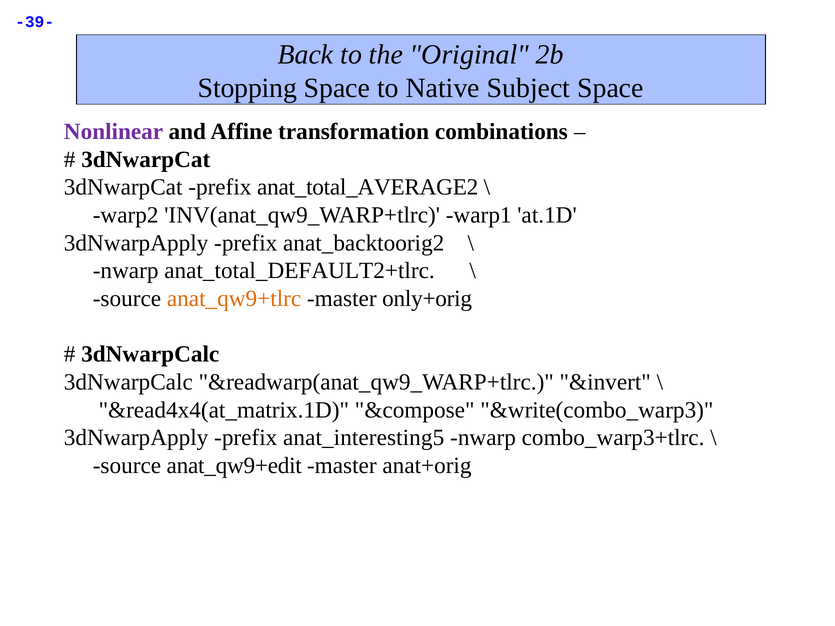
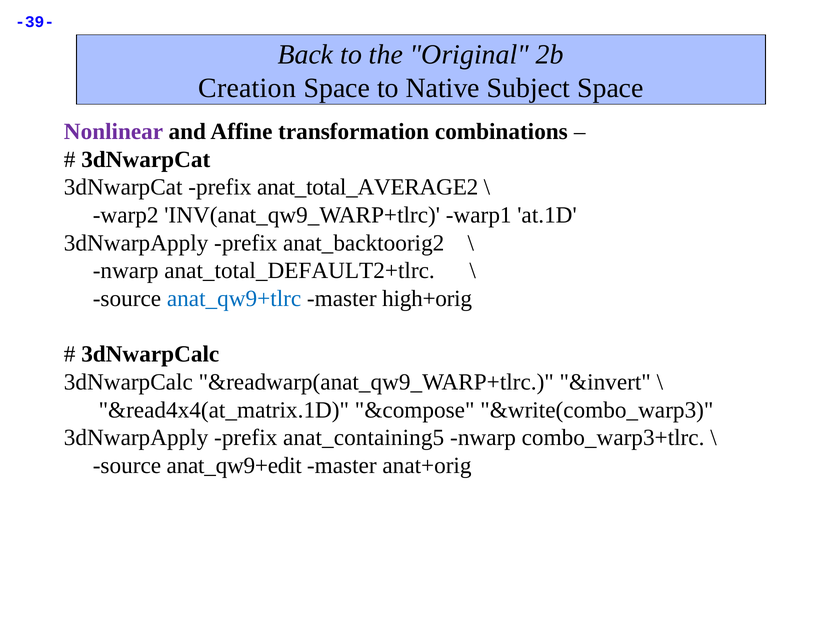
Stopping: Stopping -> Creation (247, 88)
anat_qw9+tlrc colour: orange -> blue (234, 299)
only+orig: only+orig -> high+orig (427, 299)
anat_interesting5: anat_interesting5 -> anat_containing5 (364, 438)
